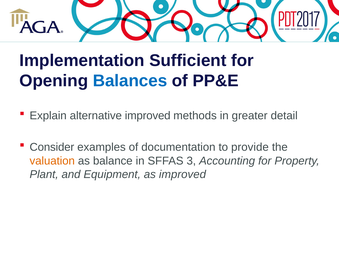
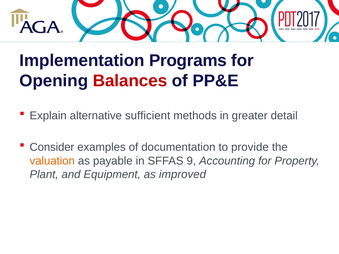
Sufficient: Sufficient -> Programs (188, 61)
Balances colour: blue -> red (130, 81)
alternative improved: improved -> sufficient (148, 116)
balance: balance -> payable (113, 161)
3: 3 -> 9 (191, 161)
